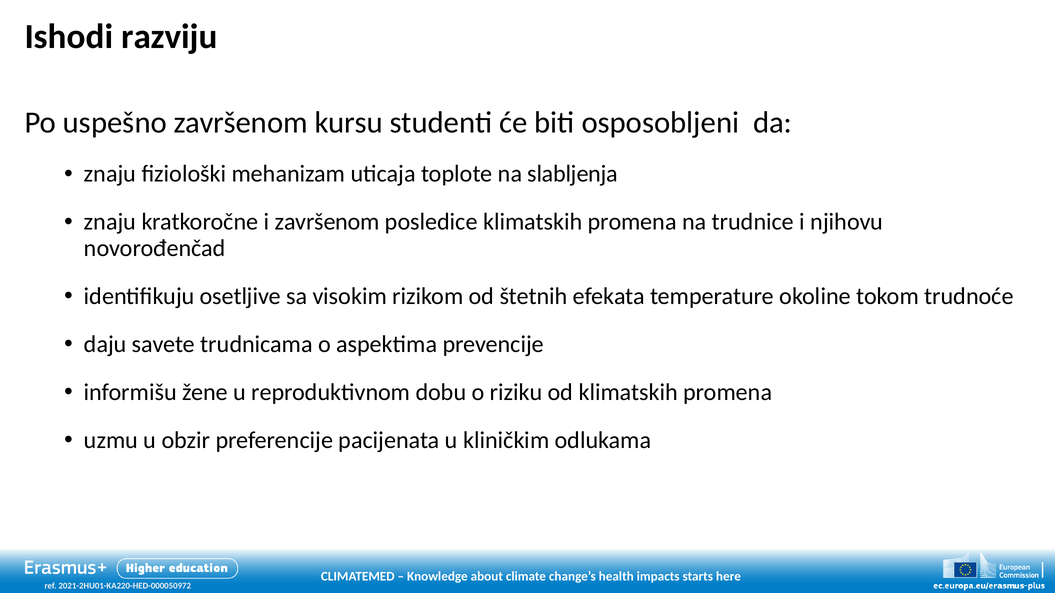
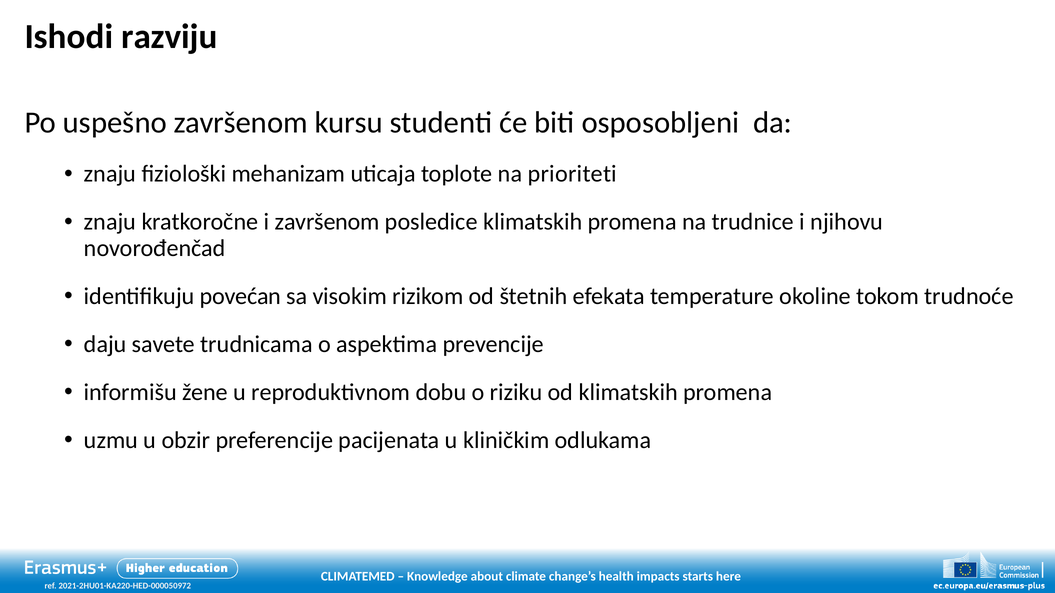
slabljenja: slabljenja -> prioriteti (572, 174)
osetljive: osetljive -> povećan (240, 296)
